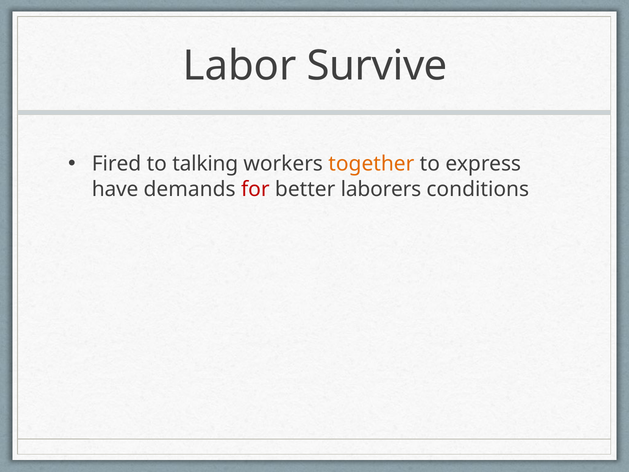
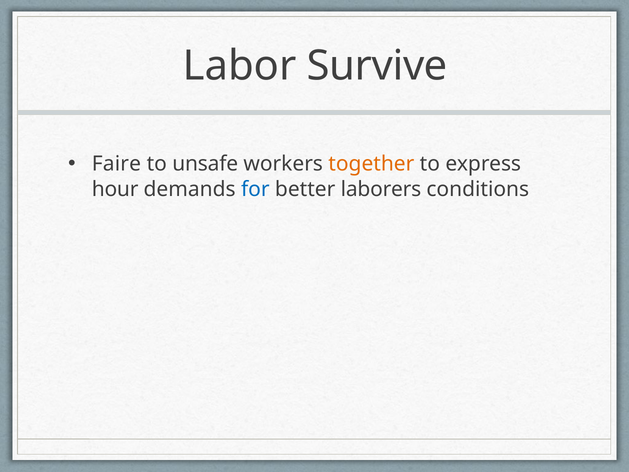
Fired: Fired -> Faire (116, 164)
talking: talking -> unsafe (205, 164)
have: have -> hour (115, 189)
for colour: red -> blue (255, 189)
